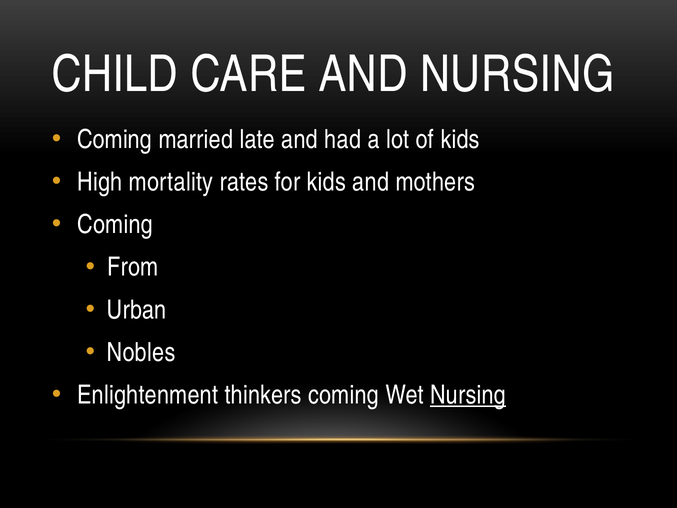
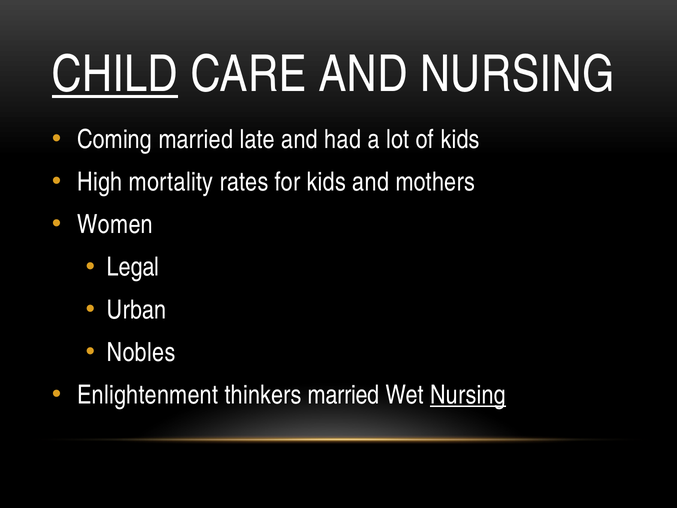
CHILD underline: none -> present (115, 75)
Coming: Coming -> Women (115, 225)
From: From -> Legal (133, 267)
thinkers coming: coming -> married (344, 395)
